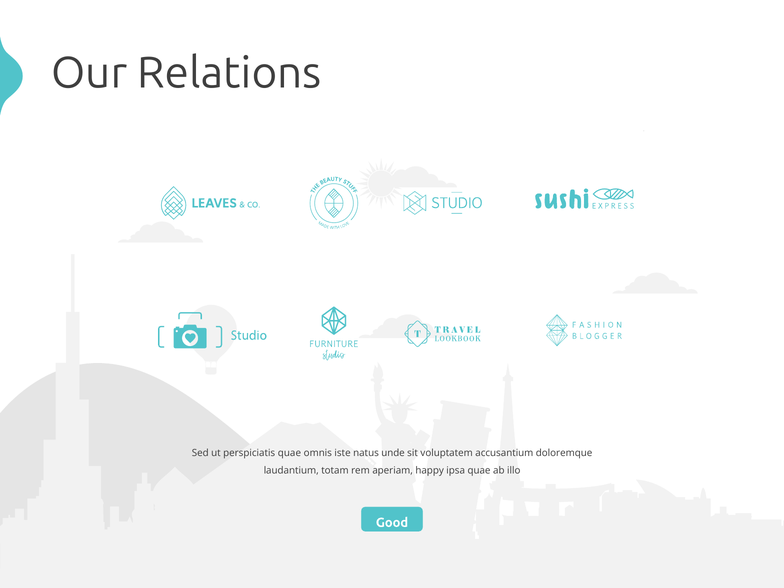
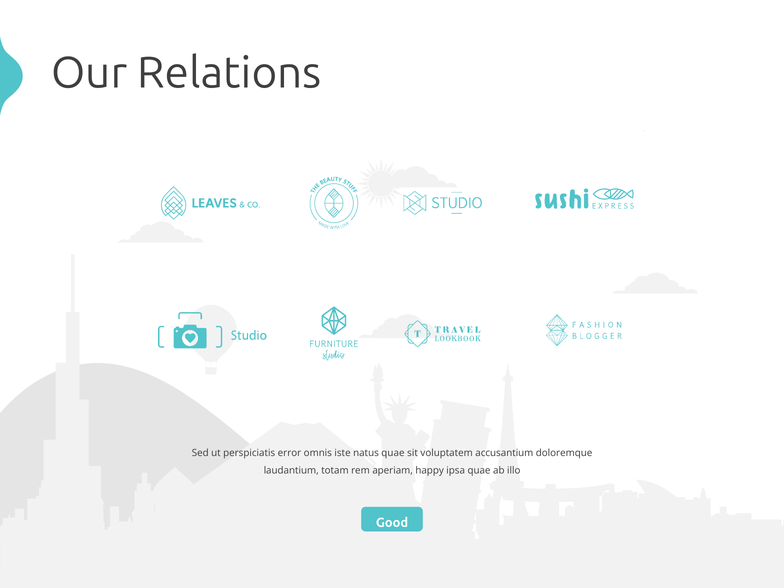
perspiciatis quae: quae -> error (289, 453)
natus unde: unde -> quae (393, 453)
